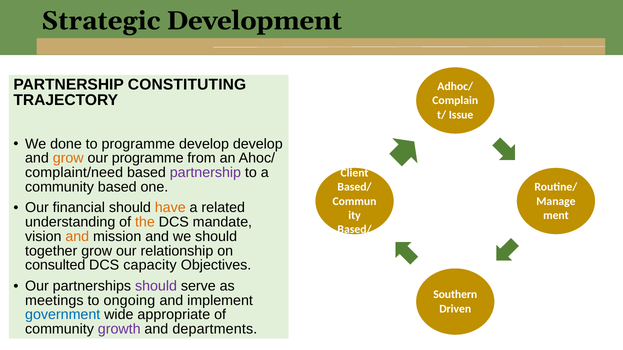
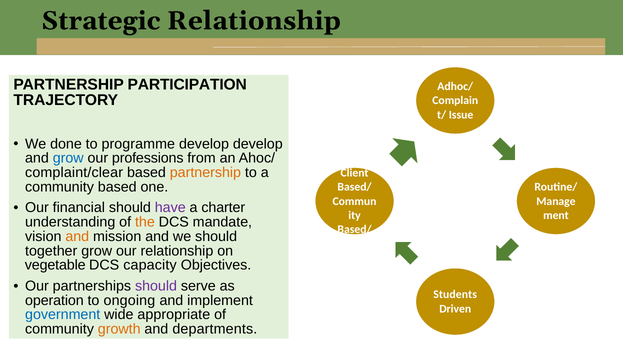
Strategic Development: Development -> Relationship (254, 21)
CONSTITUTING: CONSTITUTING -> PARTICIPATION (187, 85)
grow colour: orange -> blue (68, 158)
our programme: programme -> professions (148, 158)
complaint/need: complaint/need -> complaint/clear (74, 173)
partnership colour: purple -> orange (205, 173)
have colour: orange -> purple (170, 208)
related: related -> charter (223, 208)
consulted: consulted -> vegetable (55, 265)
Southern: Southern -> Students (455, 295)
meetings: meetings -> operation (54, 301)
growth colour: purple -> orange (119, 329)
